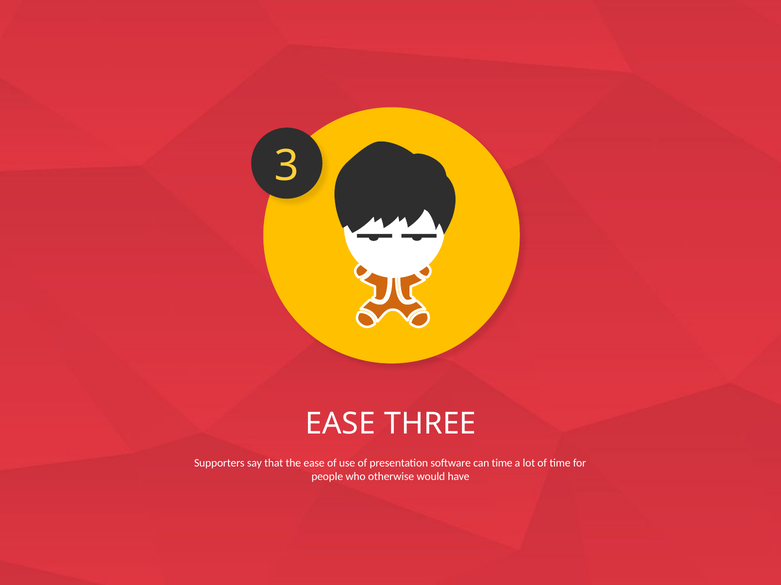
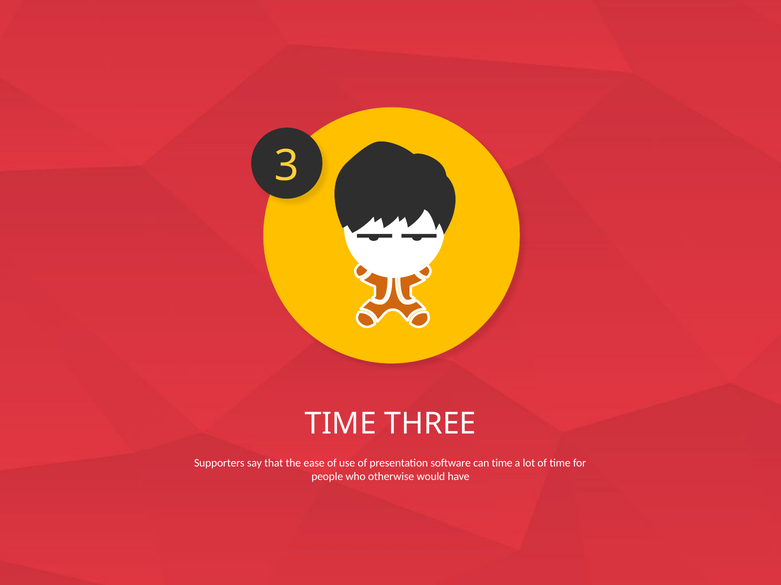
EASE: EASE -> TIME (341, 424)
